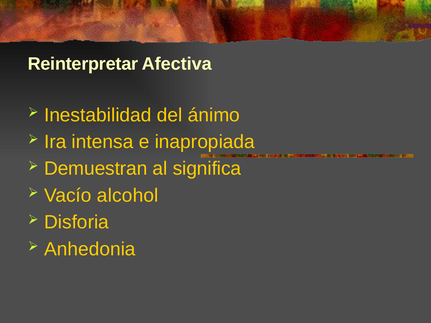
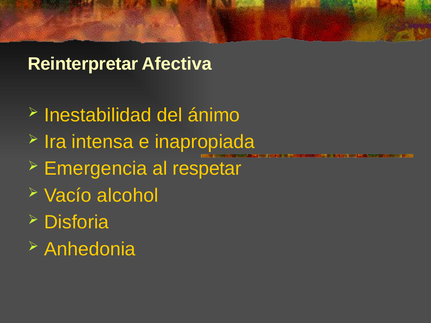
Demuestran: Demuestran -> Emergencia (96, 169)
significa: significa -> respetar (207, 169)
